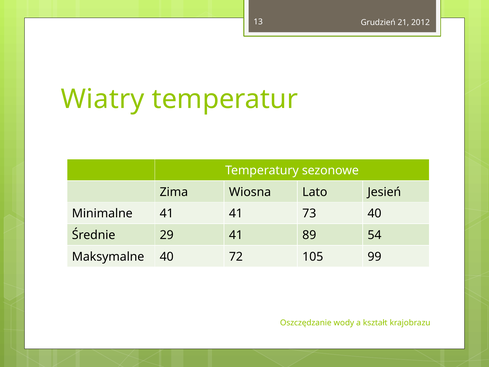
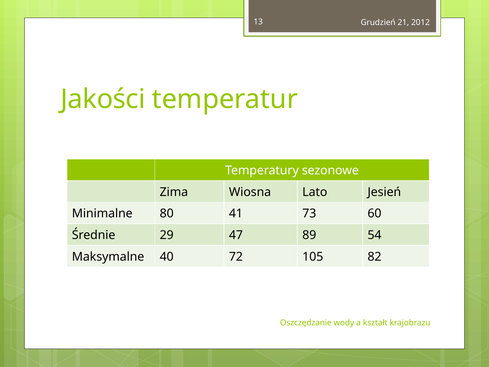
Wiatry: Wiatry -> Jakości (103, 99)
Minimalne 41: 41 -> 80 (167, 213)
73 40: 40 -> 60 (374, 213)
29 41: 41 -> 47 (236, 235)
99: 99 -> 82 (374, 257)
